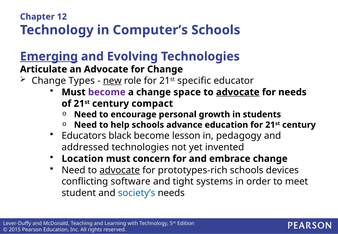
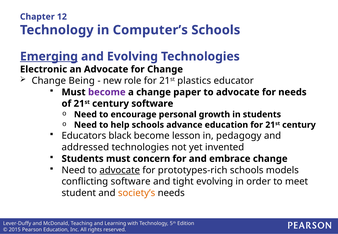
Articulate: Articulate -> Electronic (44, 69)
Types: Types -> Being (82, 81)
new underline: present -> none (112, 81)
specific: specific -> plastics (194, 81)
space: space -> paper (187, 92)
advocate underline: present -> none (238, 92)
century compact: compact -> software (152, 104)
Location: Location -> Students (83, 159)
devices: devices -> models (282, 170)
tight systems: systems -> evolving (215, 182)
society’s colour: blue -> orange (137, 193)
